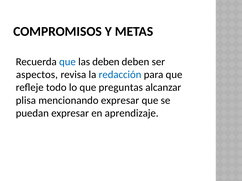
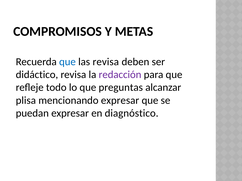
las deben: deben -> revisa (106, 62)
aspectos: aspectos -> didáctico (37, 75)
redacción colour: blue -> purple (120, 75)
aprendizaje: aprendizaje -> diagnóstico (132, 113)
